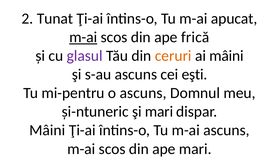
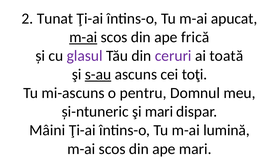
ceruri colour: orange -> purple (173, 56)
ai mâini: mâini -> toată (226, 56)
s-au underline: none -> present (98, 74)
eşti: eşti -> toţi (195, 74)
mi-pentru: mi-pentru -> mi-ascuns (73, 93)
o ascuns: ascuns -> pentru (143, 93)
m-ai ascuns: ascuns -> lumină (226, 130)
